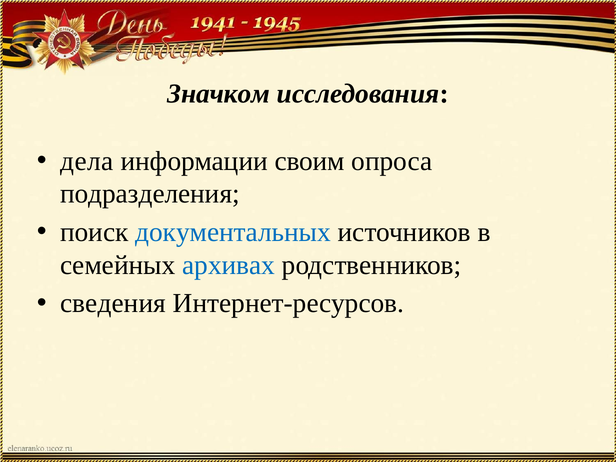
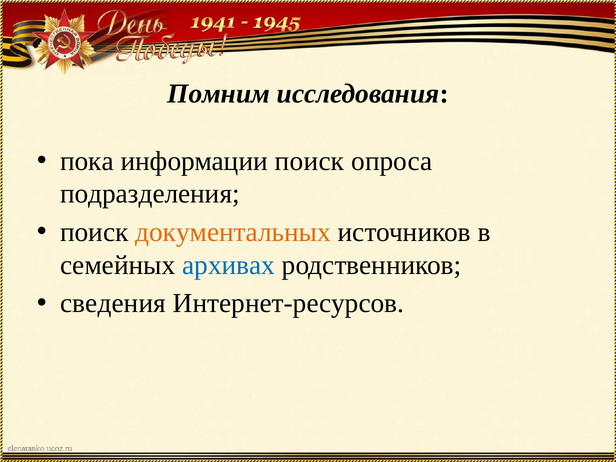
Значком: Значком -> Помним (219, 94)
дела: дела -> пока (87, 161)
информации своим: своим -> поиск (310, 161)
документальных colour: blue -> orange (233, 232)
